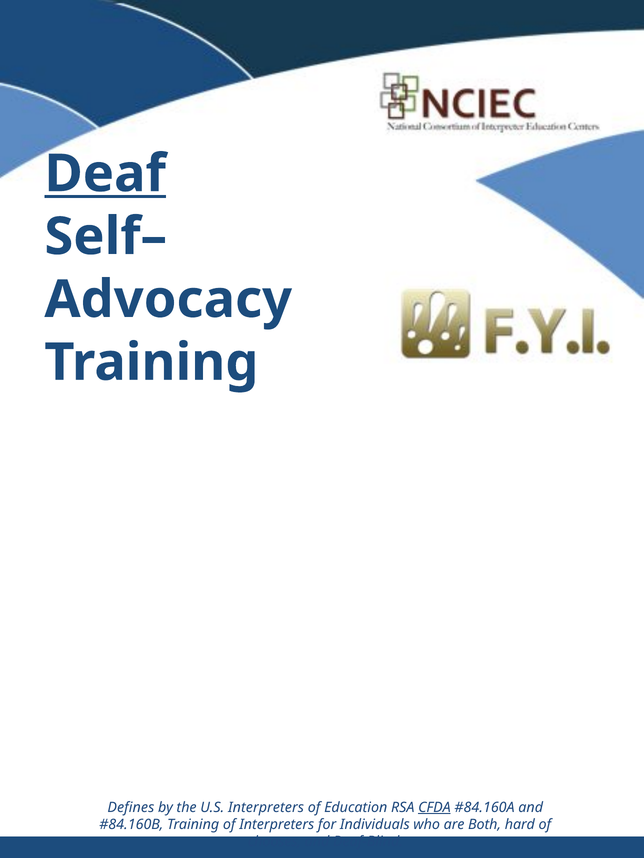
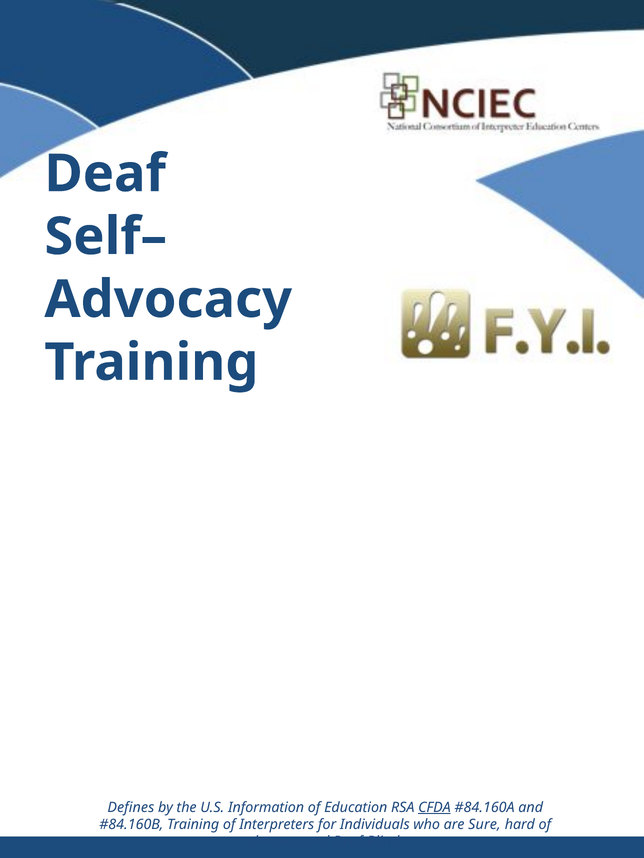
Deaf underline: present -> none (105, 174)
U.S Interpreters: Interpreters -> Information (266, 808)
Both: Both -> Sure (484, 825)
